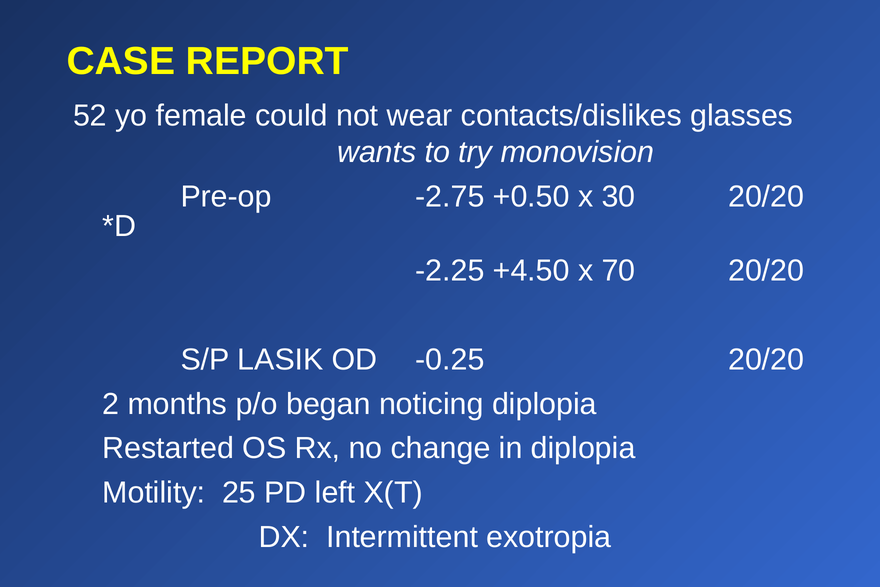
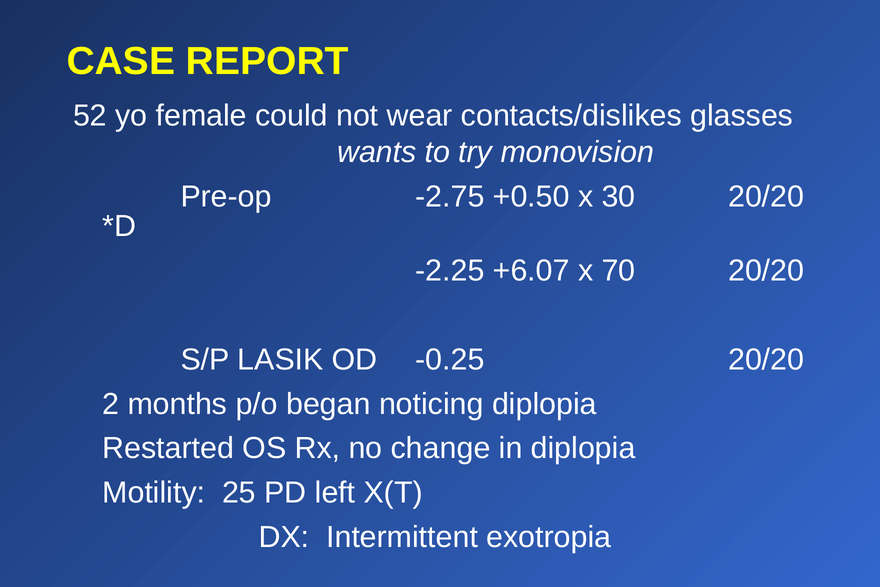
+4.50: +4.50 -> +6.07 (531, 270)
